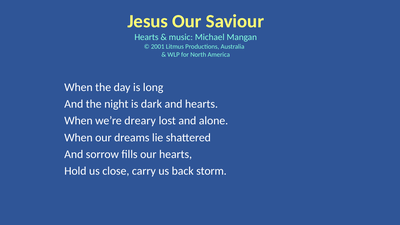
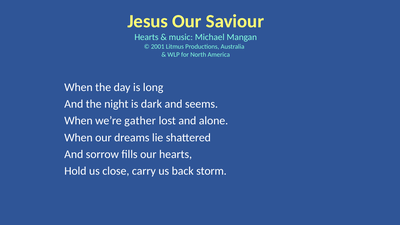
and hearts: hearts -> seems (202, 104)
dreary: dreary -> gather (140, 121)
